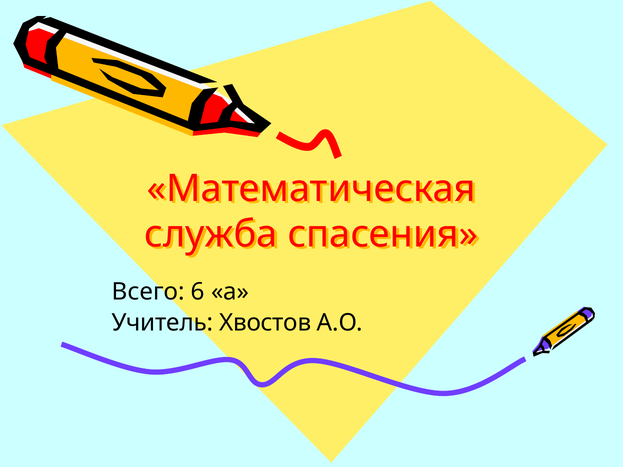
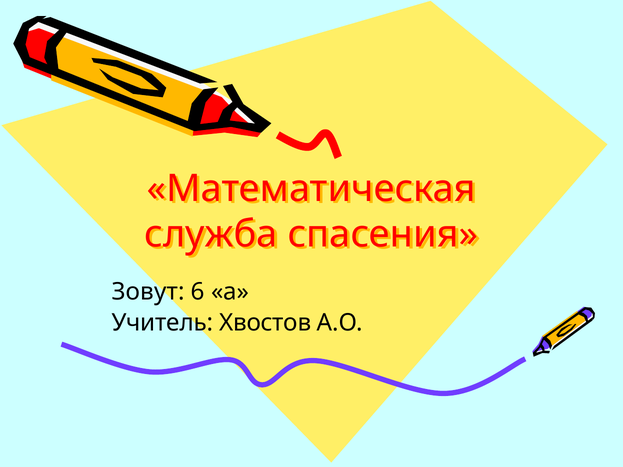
Всего: Всего -> Зовут (148, 292)
